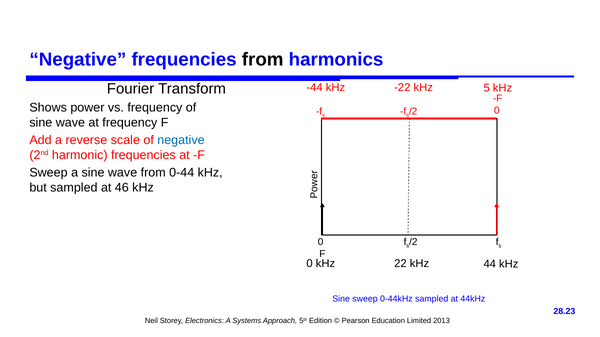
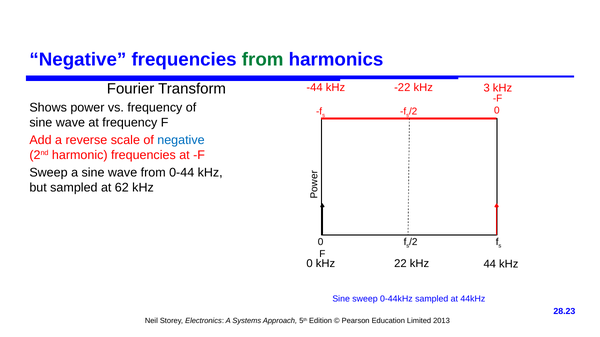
from colour: black -> green (263, 59)
5: 5 -> 3 (487, 88)
46: 46 -> 62 (122, 188)
